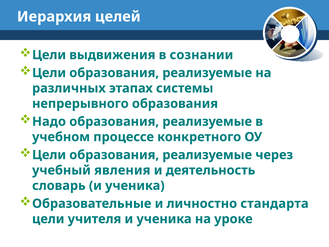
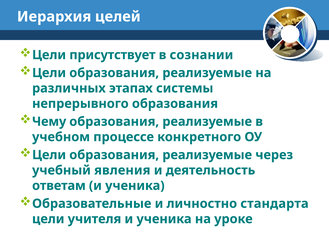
выдвижения: выдвижения -> присутствует (112, 55)
Надо: Надо -> Чему (49, 121)
словарь: словарь -> ответам (59, 185)
